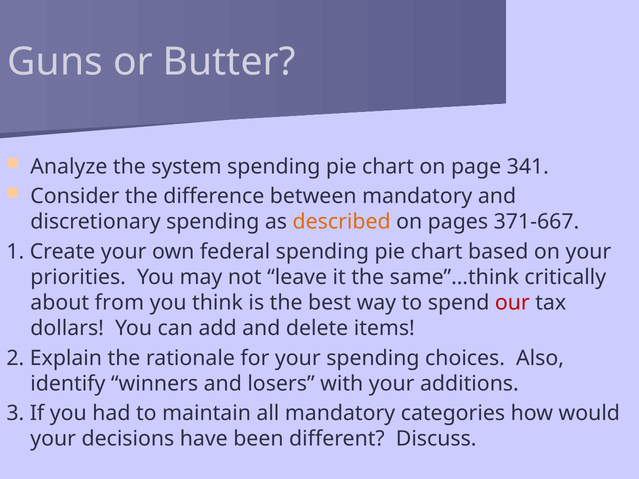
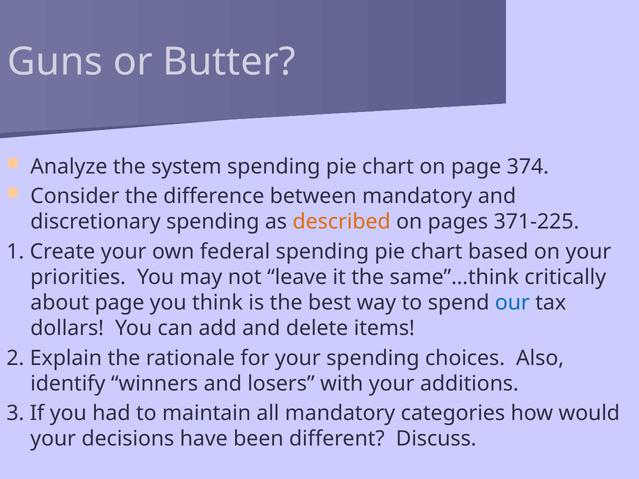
341: 341 -> 374 (528, 167)
371-667: 371-667 -> 371-225 (536, 222)
about from: from -> page (120, 303)
our colour: red -> blue (512, 303)
